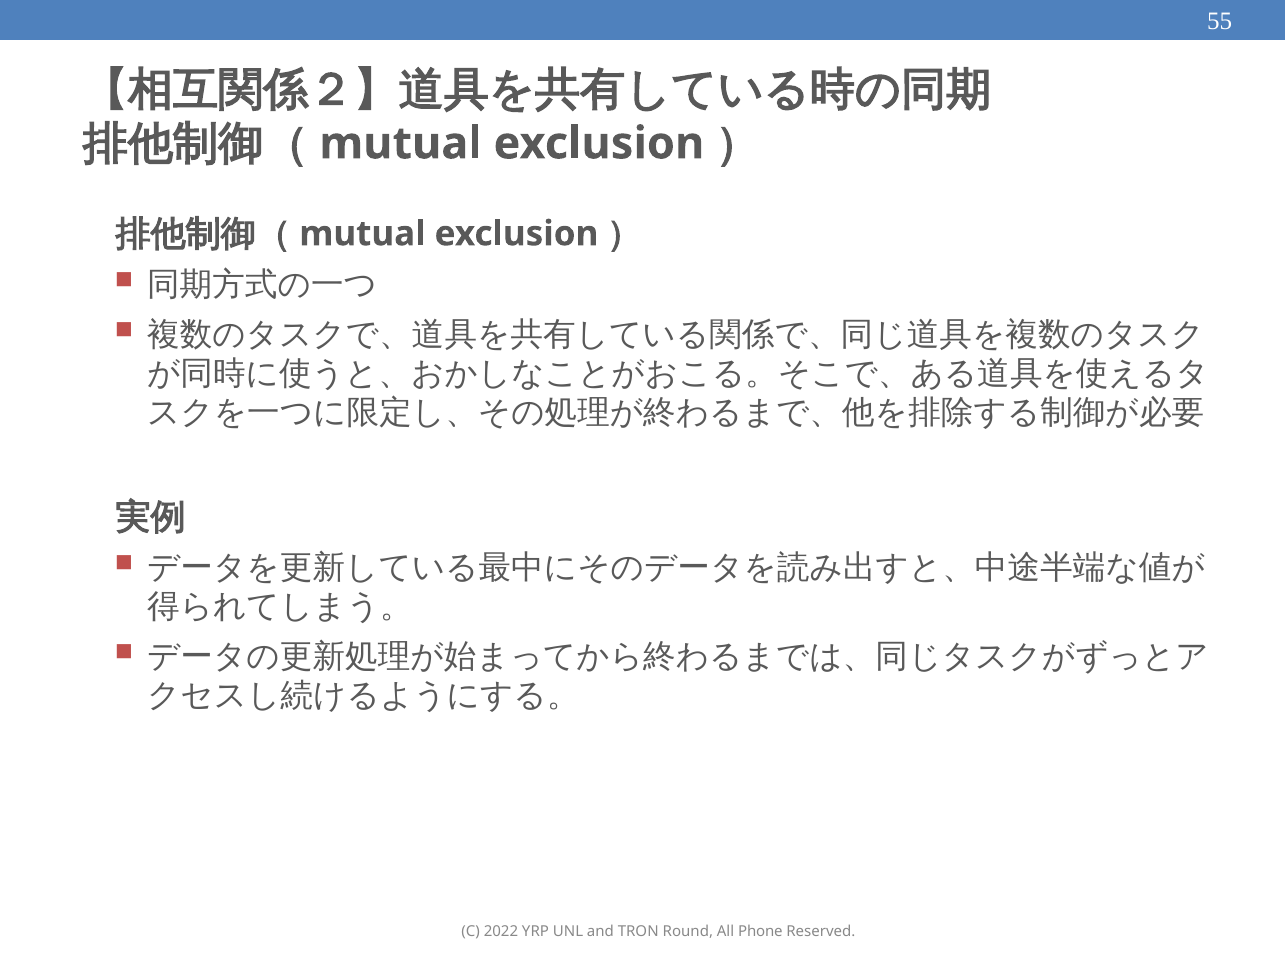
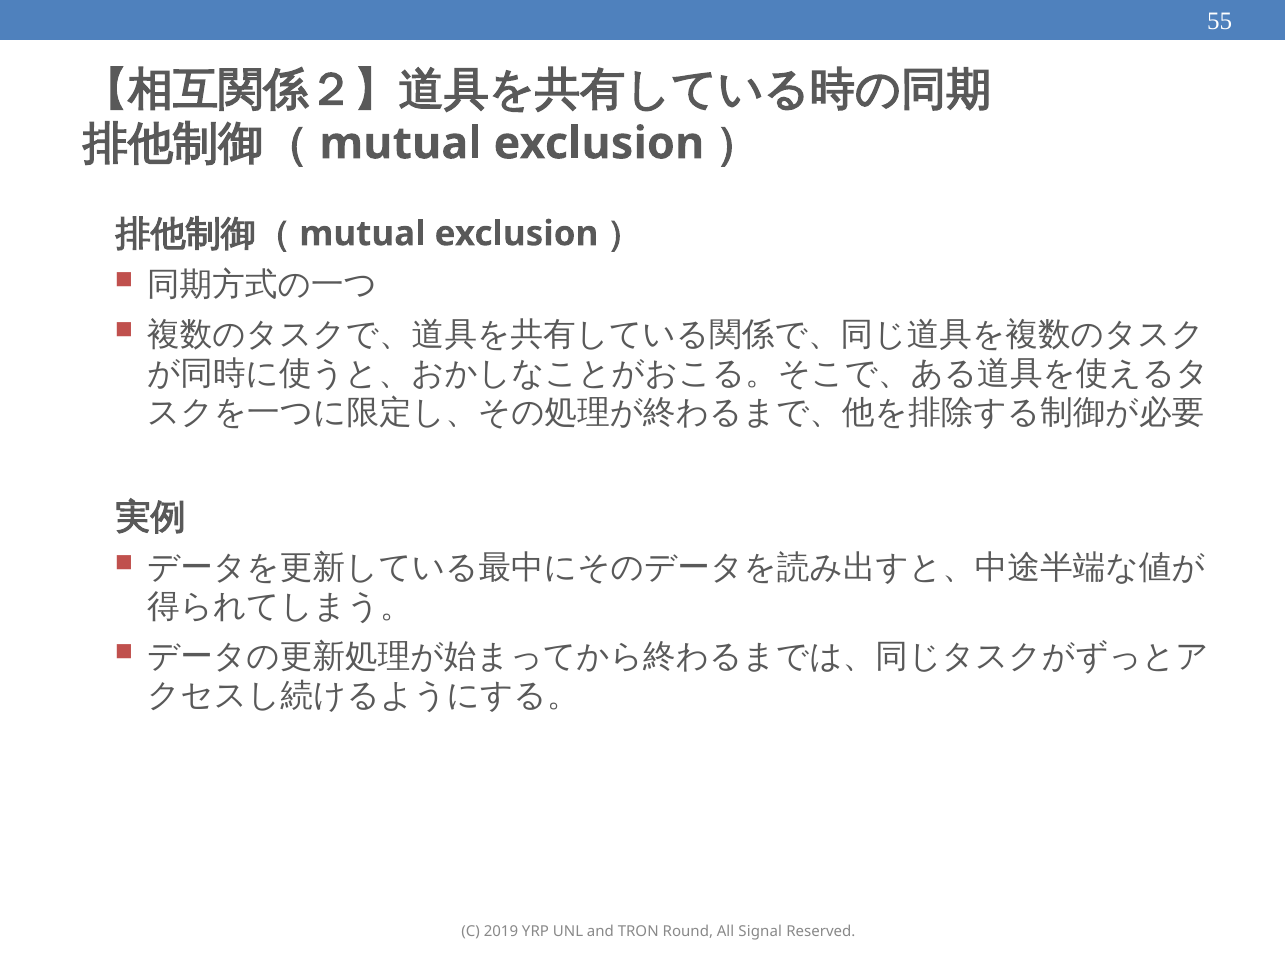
2022: 2022 -> 2019 (501, 932)
Phone: Phone -> Signal (760, 932)
